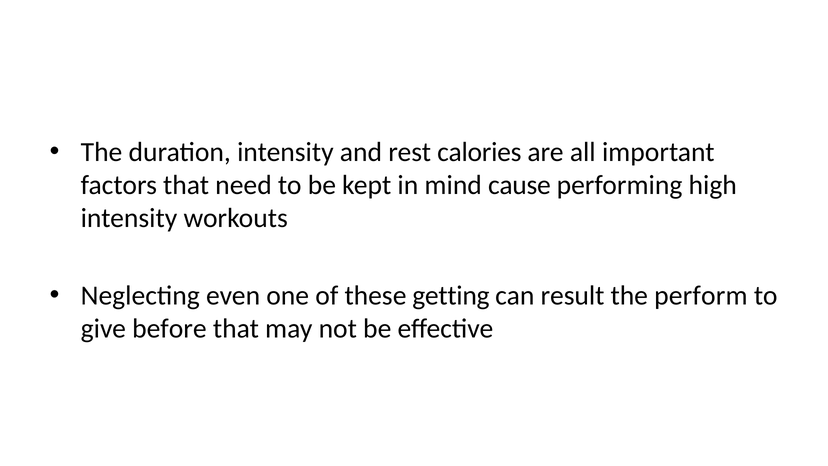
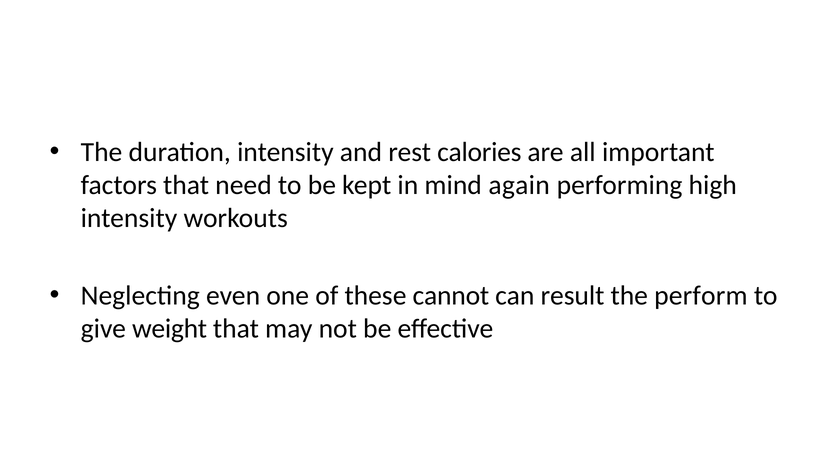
cause: cause -> again (519, 185)
getting: getting -> cannot (451, 296)
before: before -> weight (170, 329)
